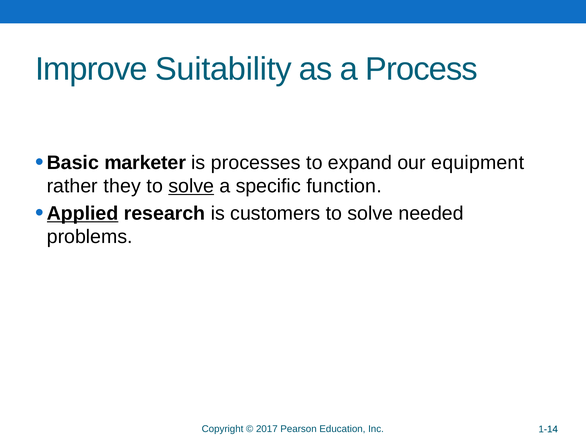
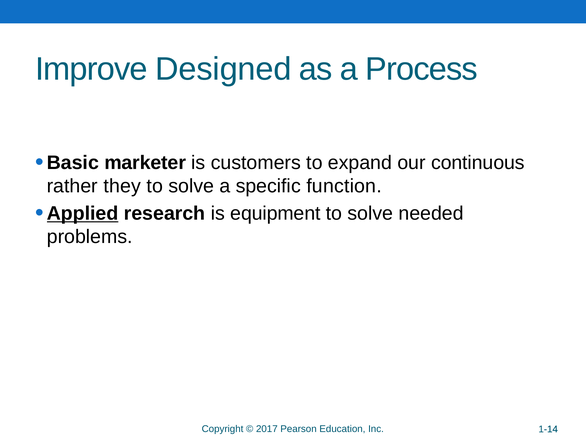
Suitability: Suitability -> Designed (223, 69)
processes: processes -> customers (256, 163)
equipment: equipment -> continuous (478, 163)
solve underline: present -> none (191, 186)
customers: customers -> equipment (275, 214)
